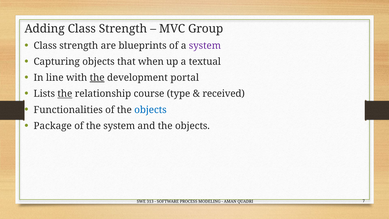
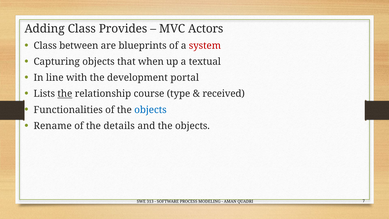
Adding Class Strength: Strength -> Provides (123, 29)
Group: Group -> Actors (206, 29)
strength: strength -> between (79, 46)
system colour: purple -> red (205, 46)
the underline: present -> none (97, 78)
Package: Package -> Rename (53, 126)
the system: system -> details (119, 126)
